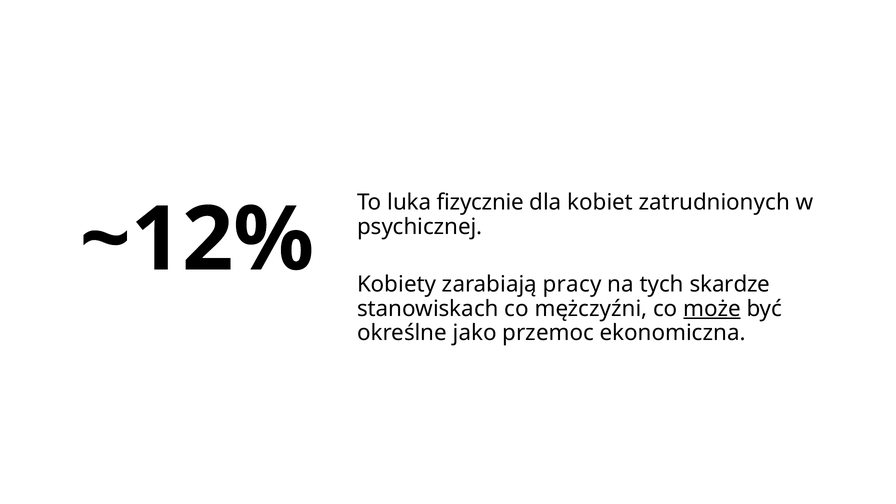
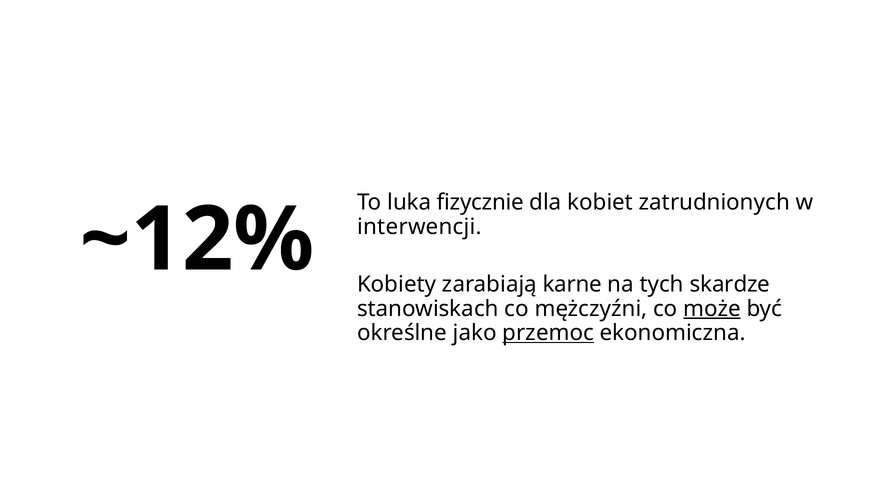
psychicznej: psychicznej -> interwencji (420, 227)
pracy: pracy -> karne (572, 284)
przemoc underline: none -> present (548, 333)
